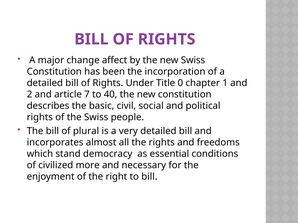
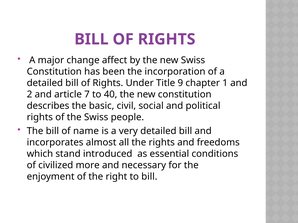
0: 0 -> 9 (180, 83)
plural: plural -> name (86, 131)
democracy: democracy -> introduced (108, 154)
